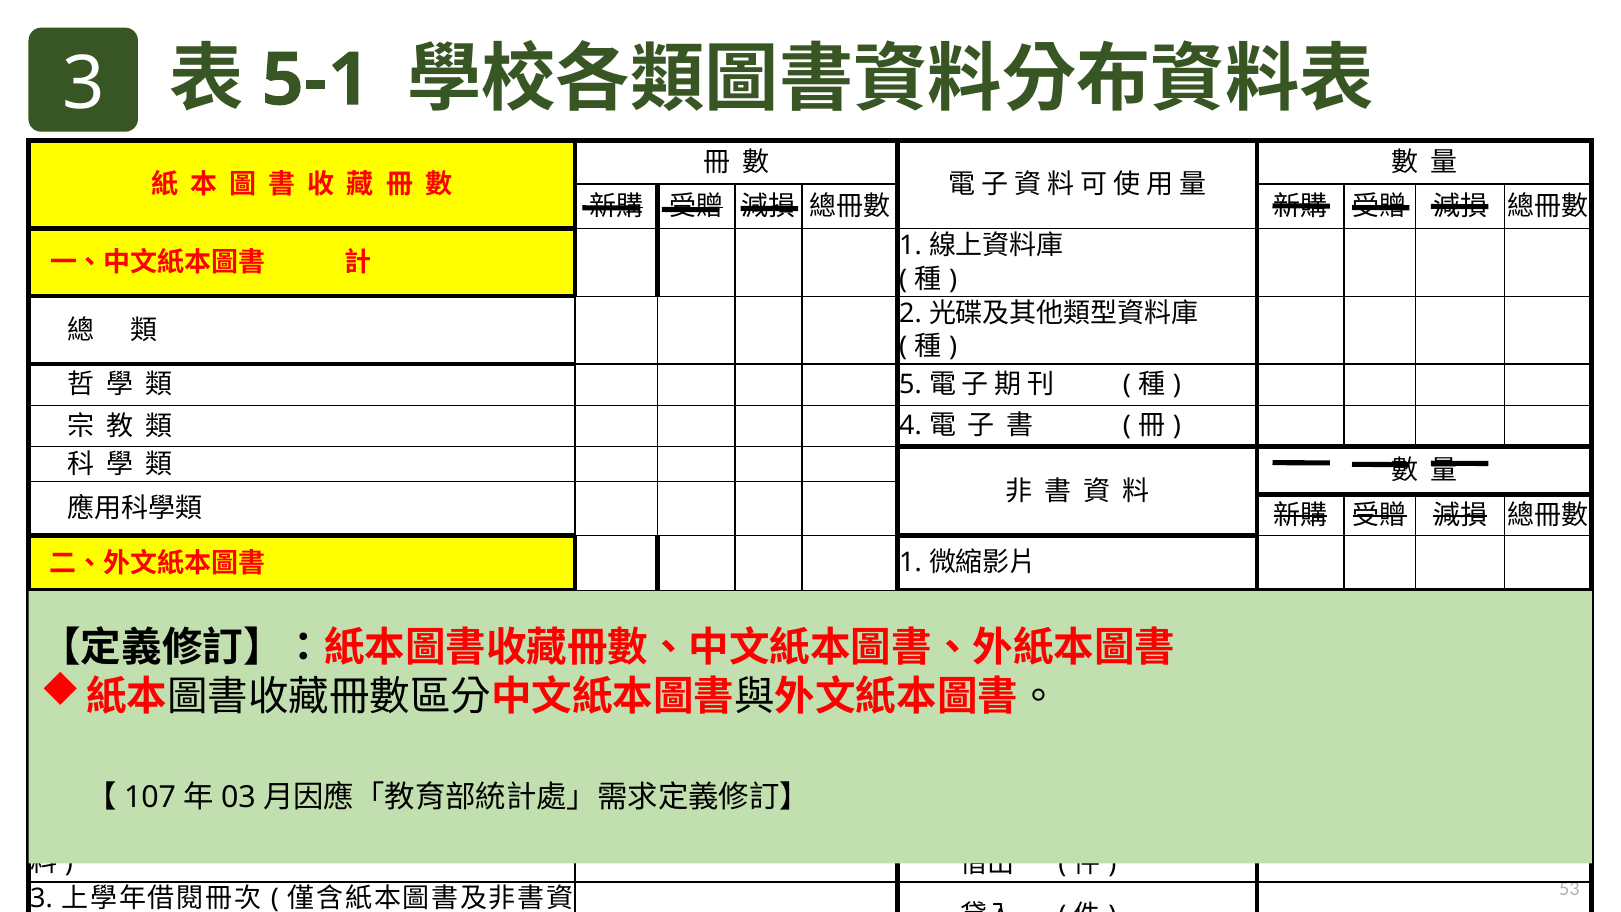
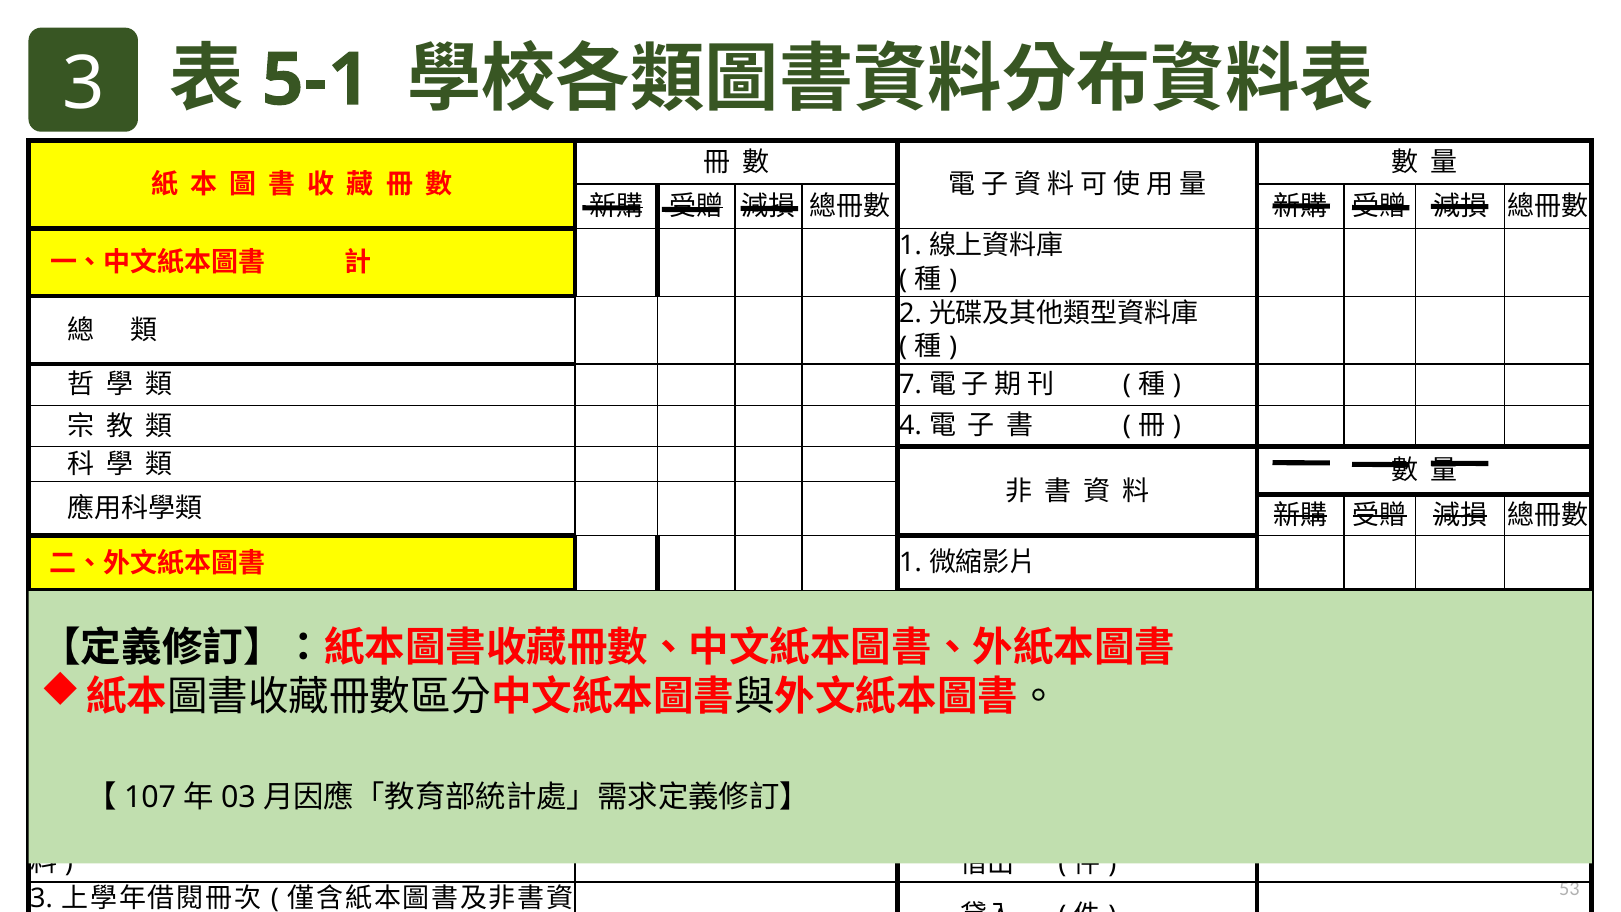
5: 5 -> 7 (911, 385)
